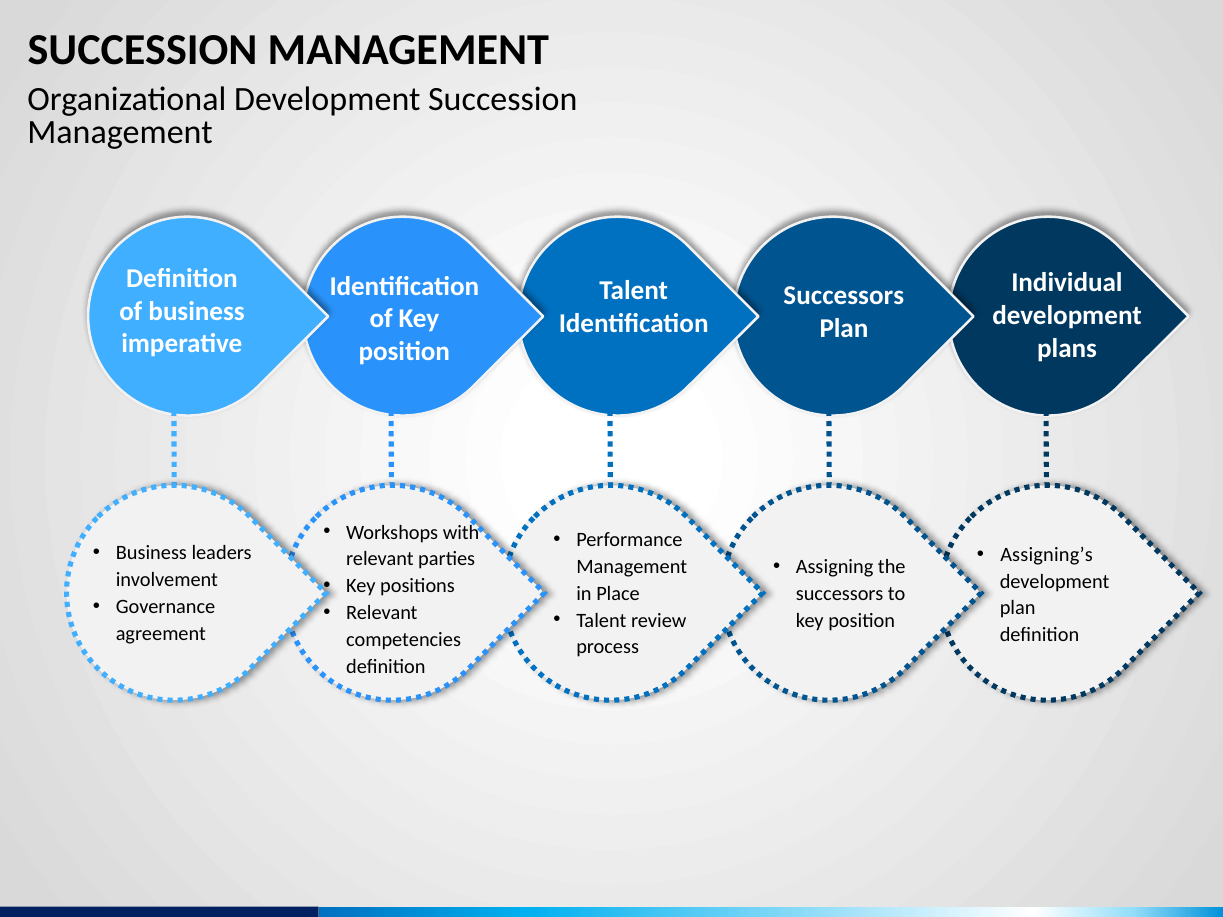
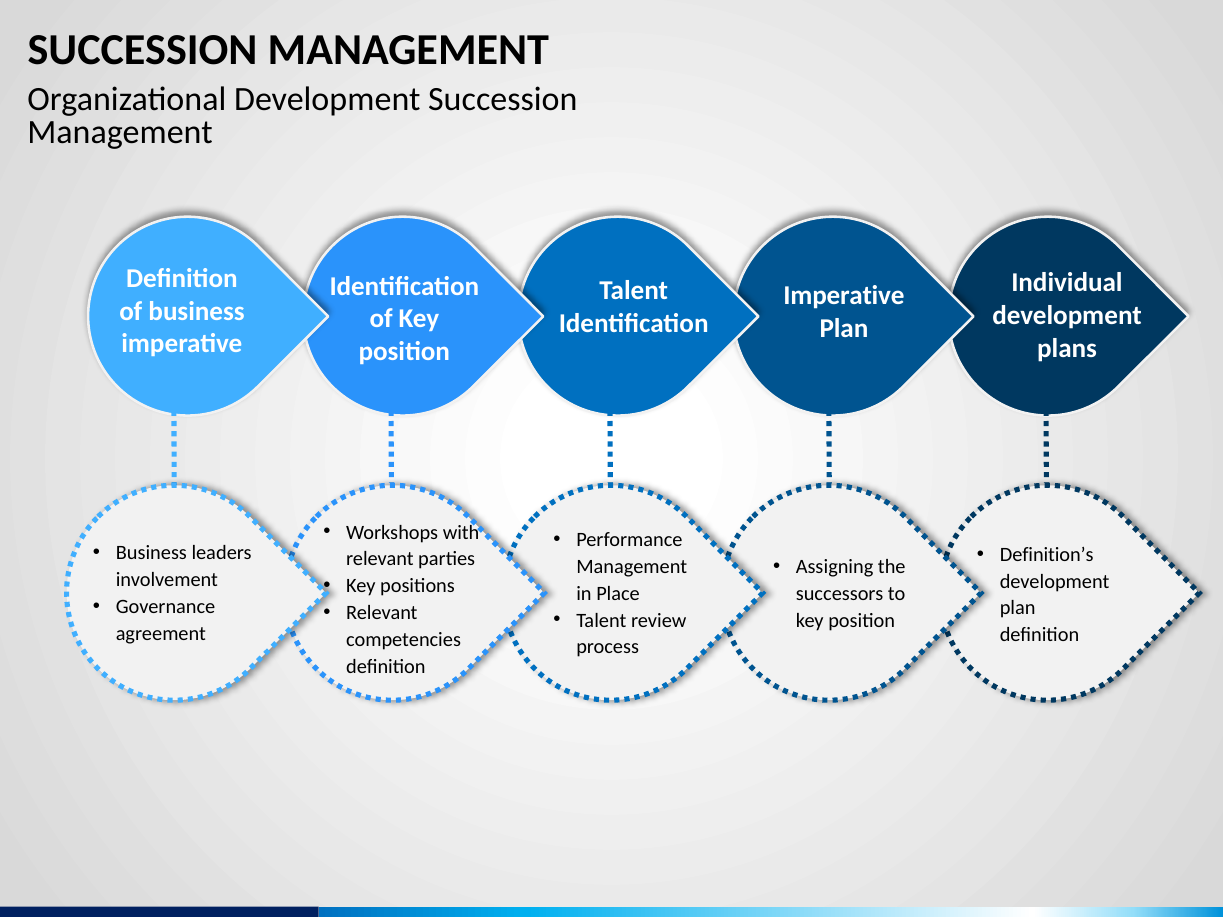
Successors: Successors -> Imperative (844, 296)
Assigning’s: Assigning’s -> Definition’s (1047, 555)
